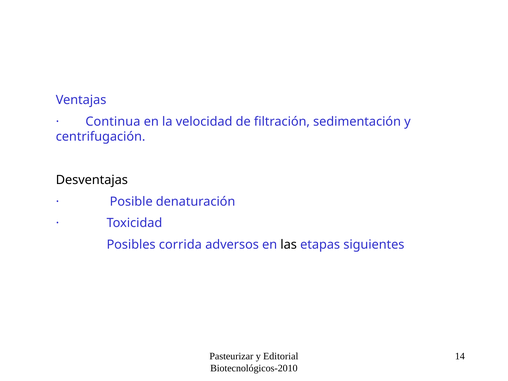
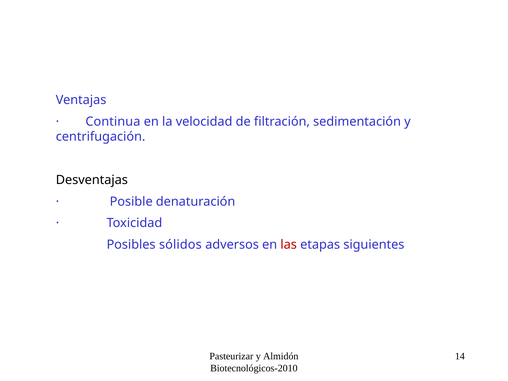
corrida: corrida -> sólidos (180, 245)
las colour: black -> red (289, 245)
Editorial: Editorial -> Almidón (281, 356)
